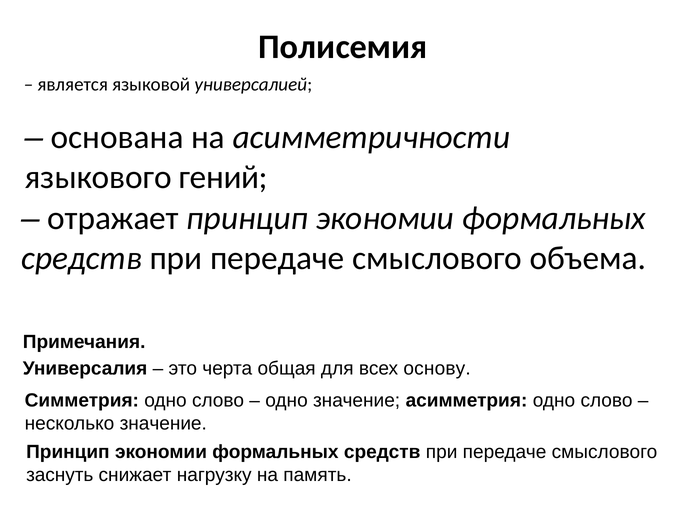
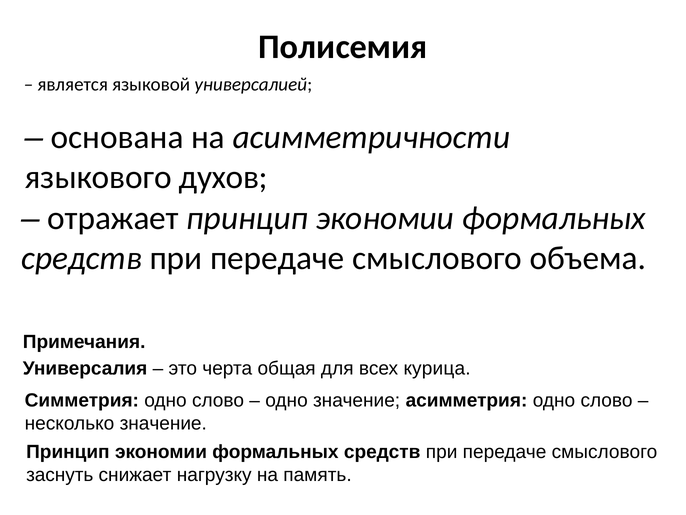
гений: гений -> духов (223, 177)
основу: основу -> курица (437, 368)
